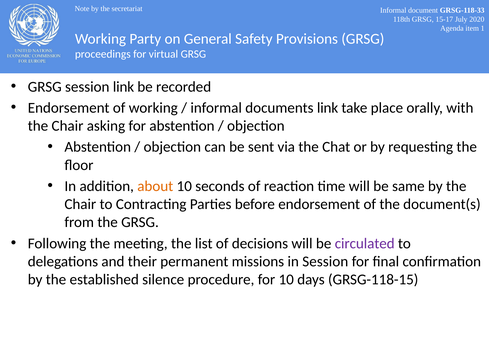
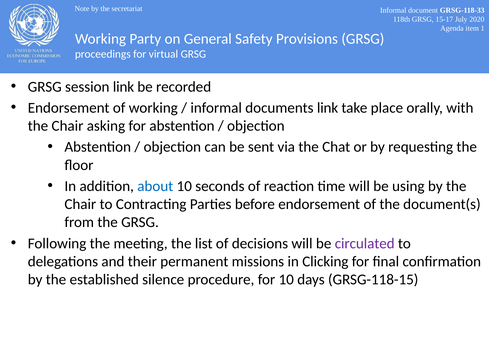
about colour: orange -> blue (155, 186)
same: same -> using (408, 186)
in Session: Session -> Clicking (325, 261)
